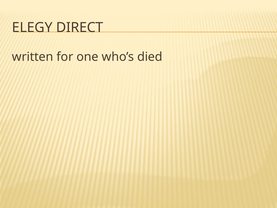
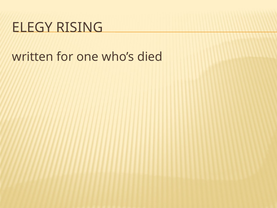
DIRECT: DIRECT -> RISING (80, 28)
